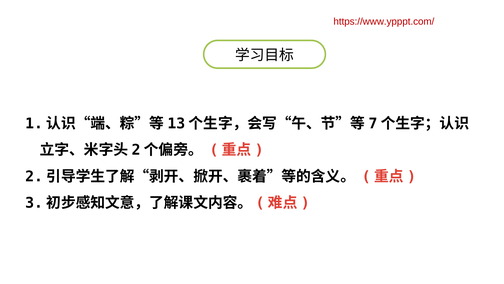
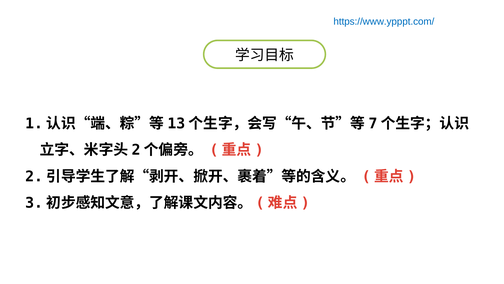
https://www.ypppt.com/ colour: red -> blue (384, 22)
